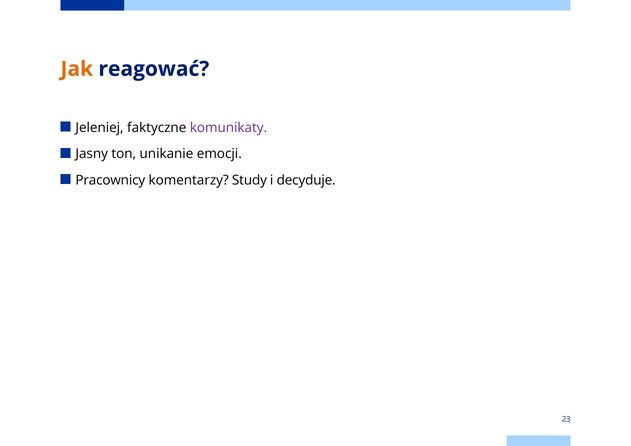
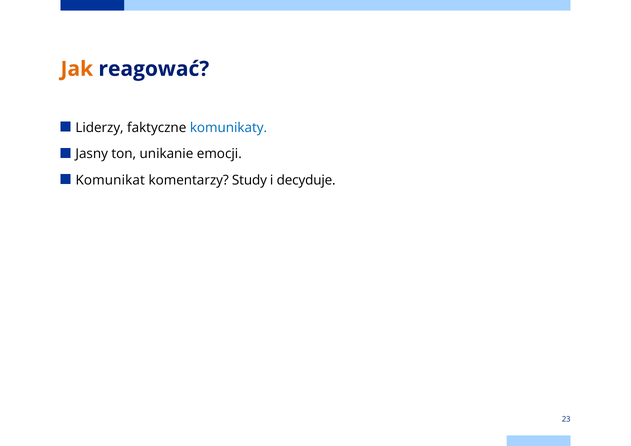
Jeleniej: Jeleniej -> Liderzy (100, 128)
komunikaty colour: purple -> blue (229, 128)
Pracownicy: Pracownicy -> Komunikat (110, 180)
